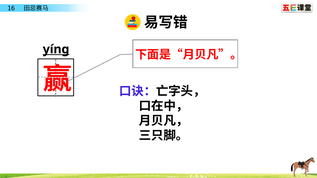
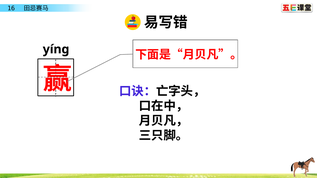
yíng underline: present -> none (56, 49)
